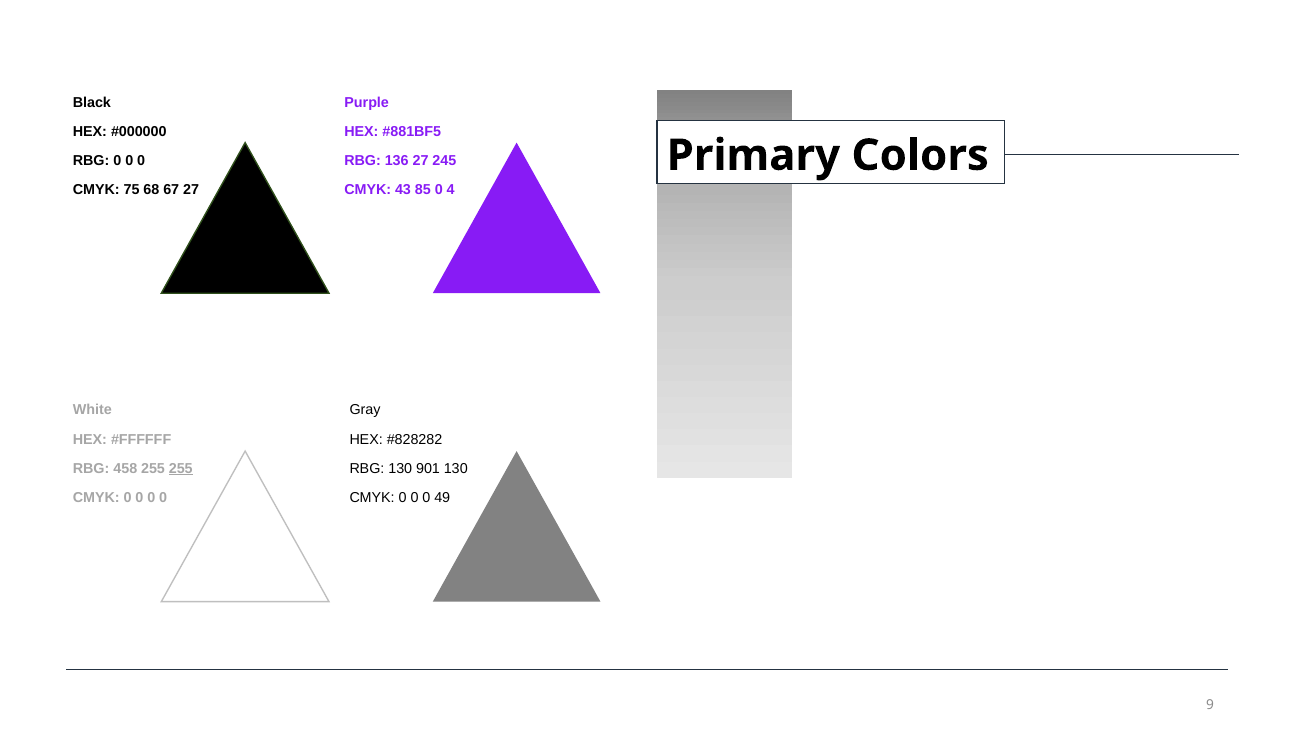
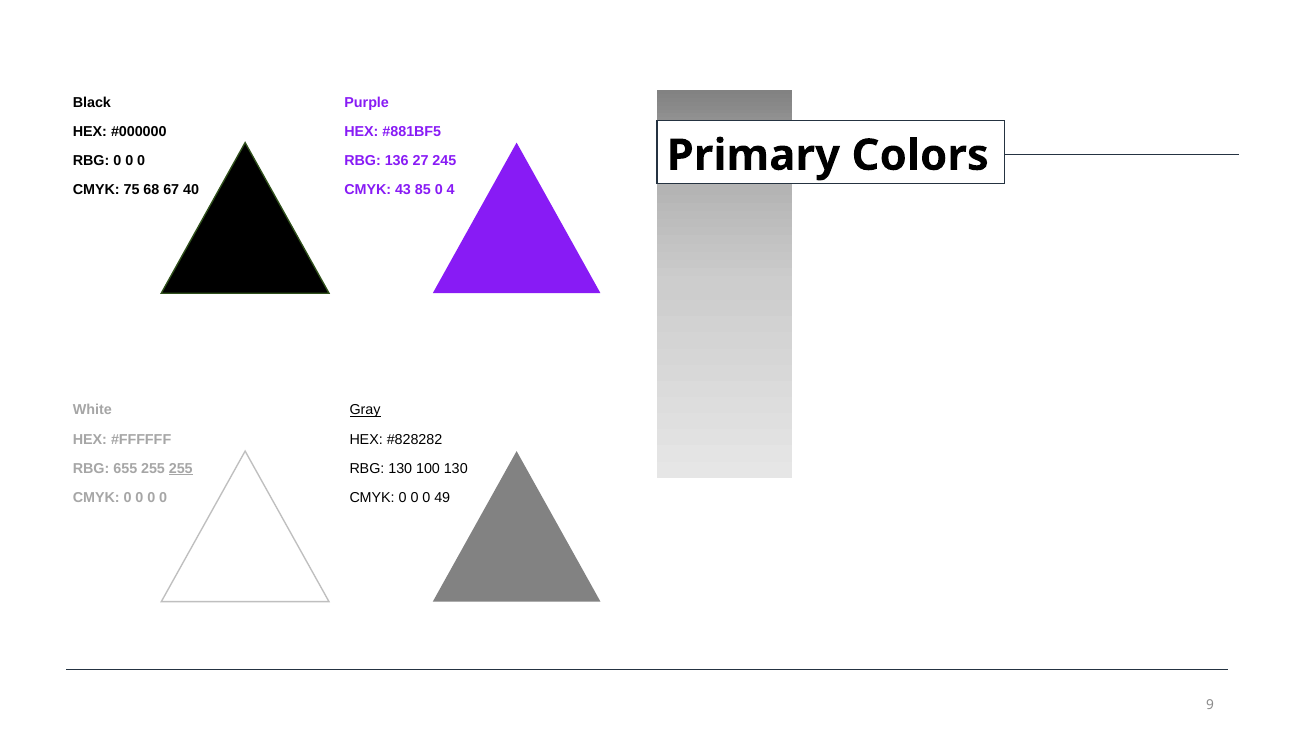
67 27: 27 -> 40 (191, 190)
Gray underline: none -> present (365, 410)
458: 458 -> 655 (125, 469)
901: 901 -> 100 (428, 469)
